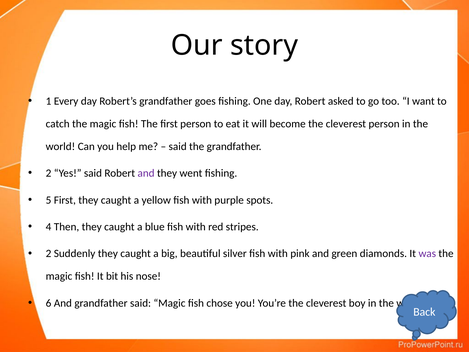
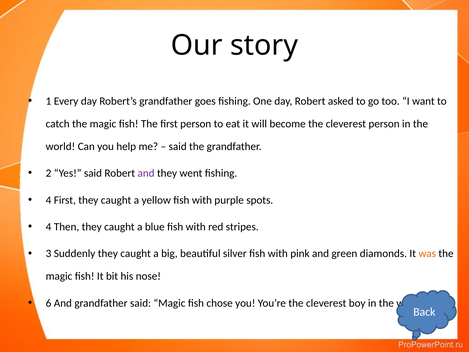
5: 5 -> 4 (49, 200)
2: 2 -> 3 (49, 253)
was colour: purple -> orange (427, 253)
